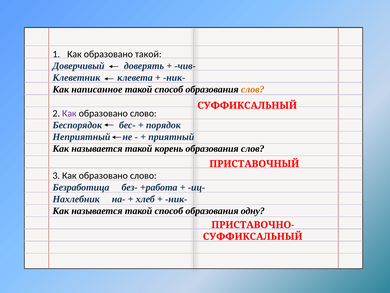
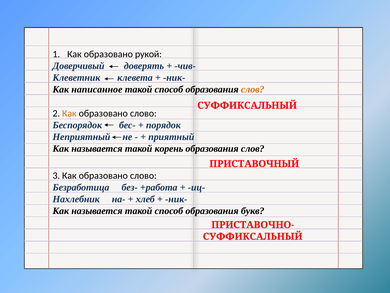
образовано такой: такой -> рукой (148, 54)
Как colour: purple -> orange (69, 113)
одну: одну -> букв (253, 211)
